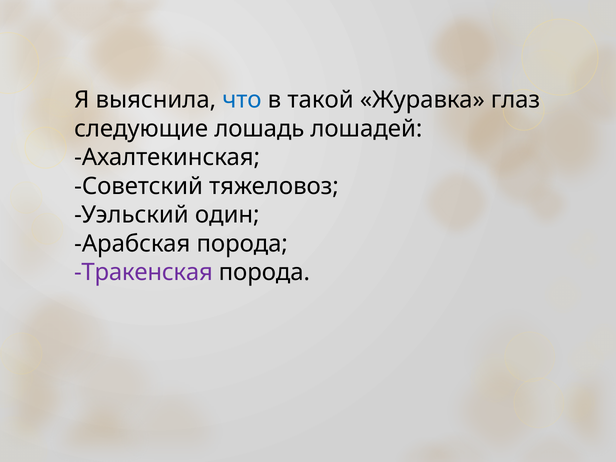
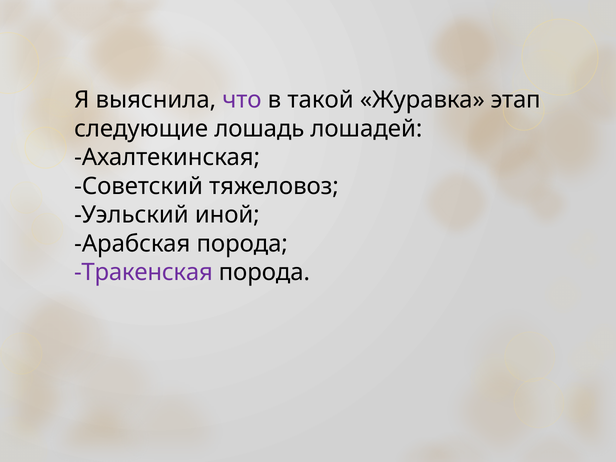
что colour: blue -> purple (242, 100)
глаз: глаз -> этап (516, 100)
один: один -> иной (227, 215)
